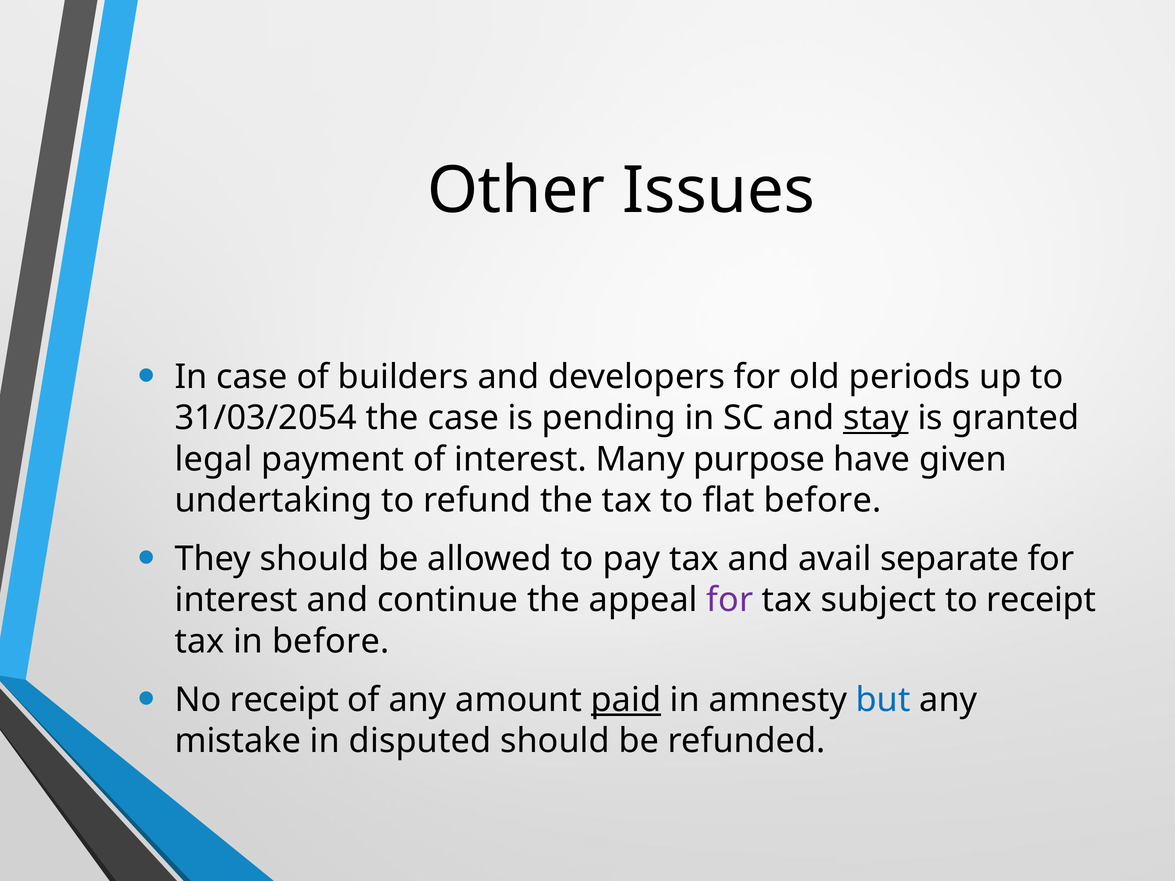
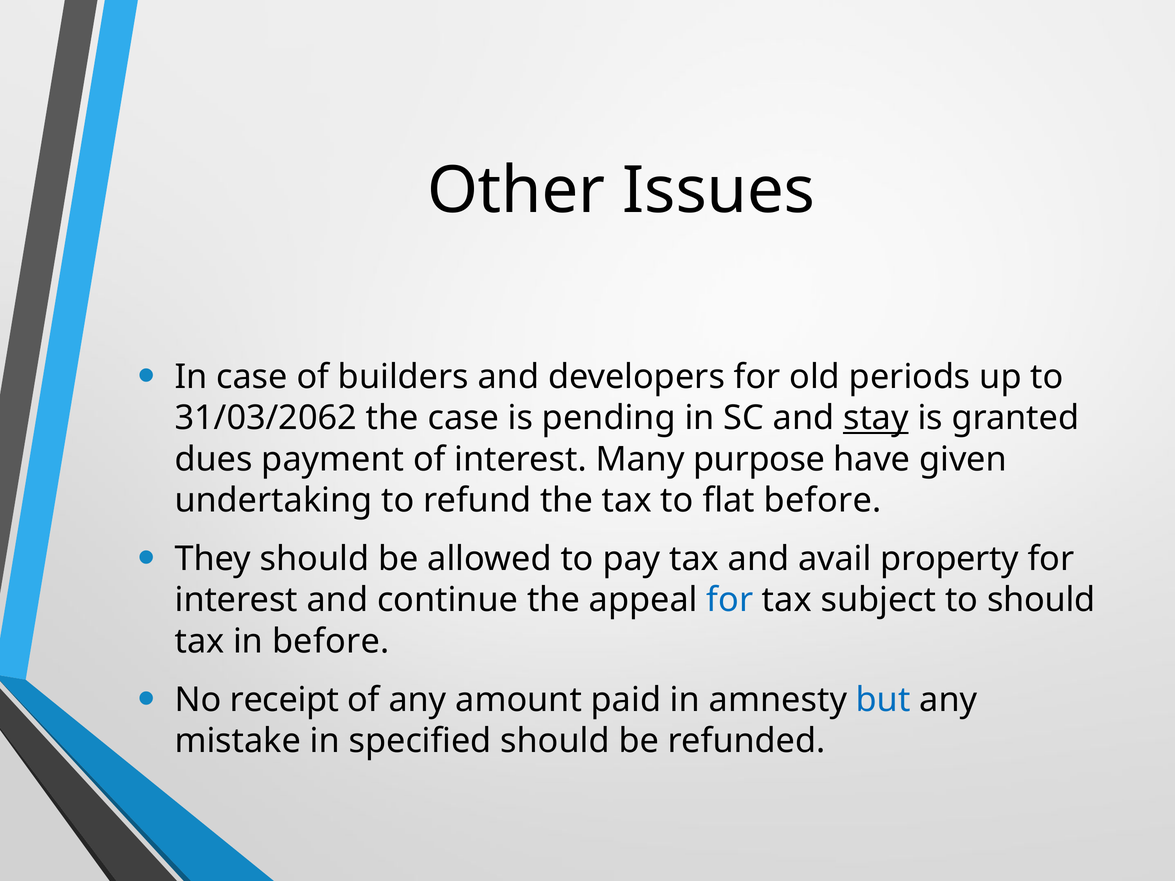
31/03/2054: 31/03/2054 -> 31/03/2062 (266, 418)
legal: legal -> dues (214, 459)
separate: separate -> property (950, 559)
for colour: purple -> blue (730, 600)
to receipt: receipt -> should (1041, 600)
paid underline: present -> none (626, 700)
disputed: disputed -> specified (420, 741)
